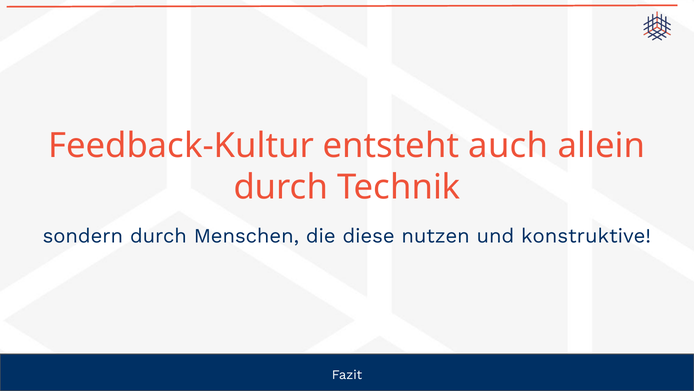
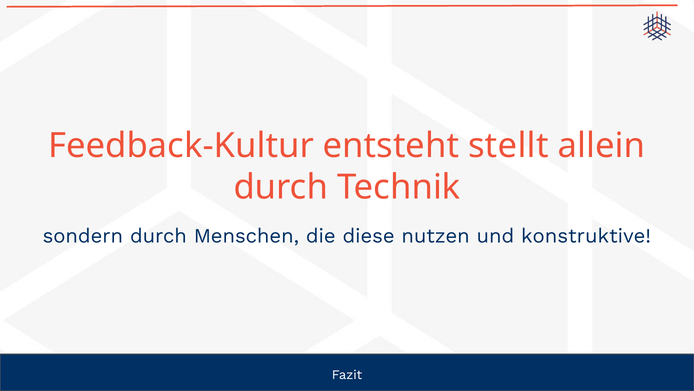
auch: auch -> stellt (508, 145)
